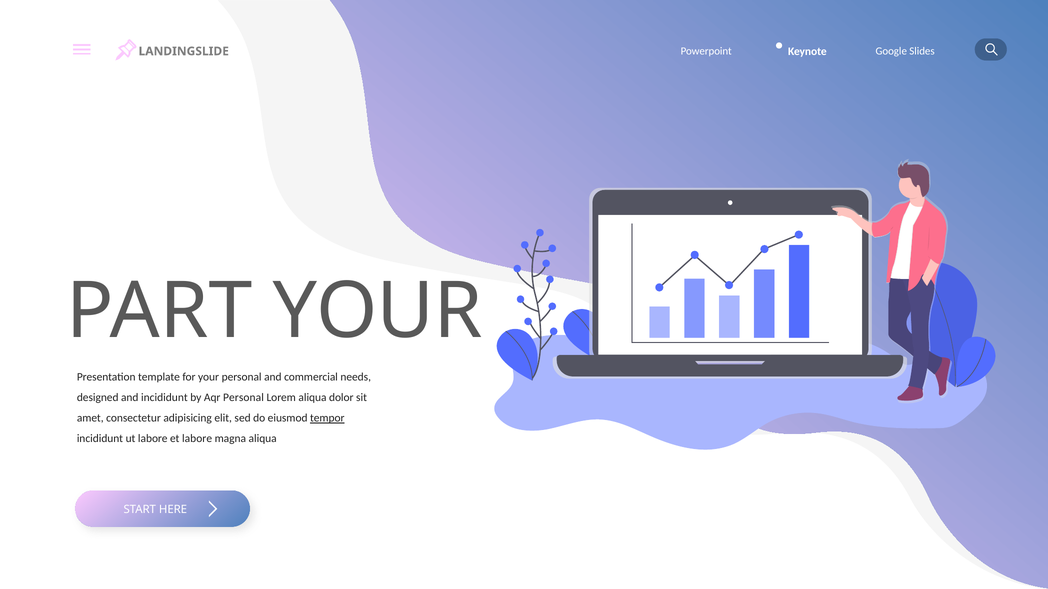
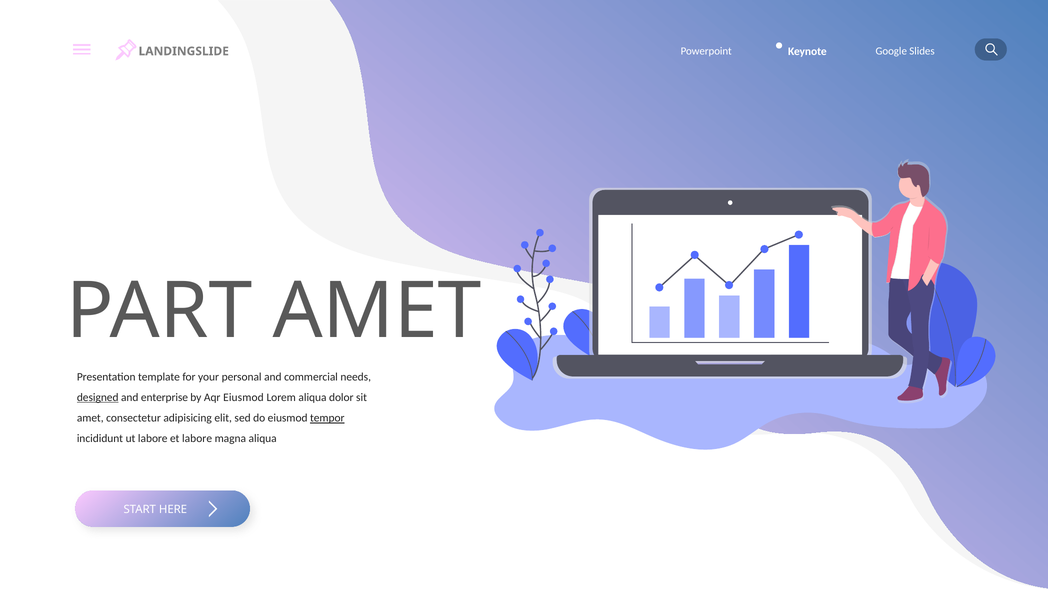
PART YOUR: YOUR -> AMET (377, 312)
designed underline: none -> present (98, 398)
and incididunt: incididunt -> enterprise (164, 398)
Aqr Personal: Personal -> Eiusmod (243, 398)
